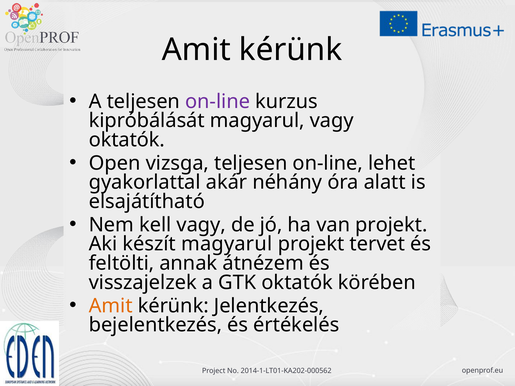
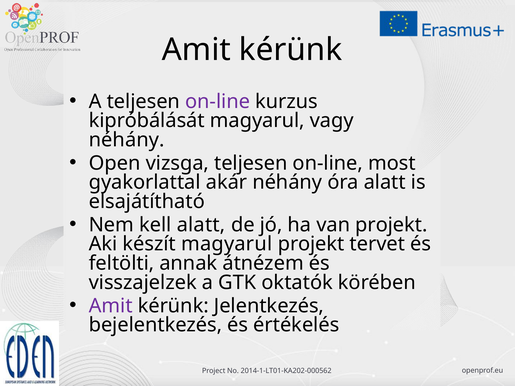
oktatók: oktatók -> néhány (127, 140)
lehet: lehet -> most (392, 163)
kell vagy: vagy -> alatt (201, 225)
Amit colour: orange -> purple (111, 306)
